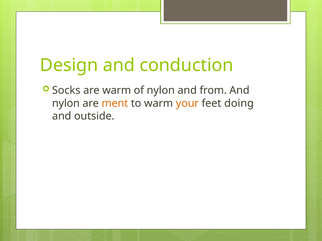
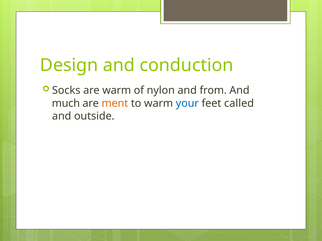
nylon: nylon -> much (66, 104)
your colour: orange -> blue (187, 104)
doing: doing -> called (239, 104)
